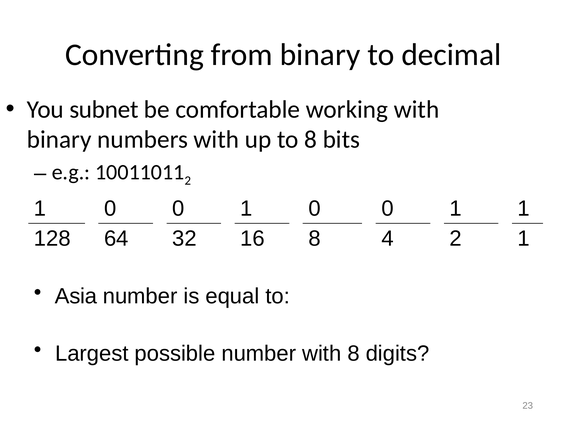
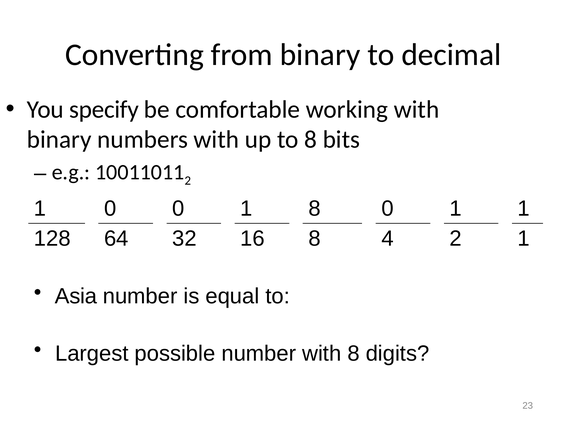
subnet: subnet -> specify (104, 110)
0 1 0: 0 -> 8 (315, 209)
